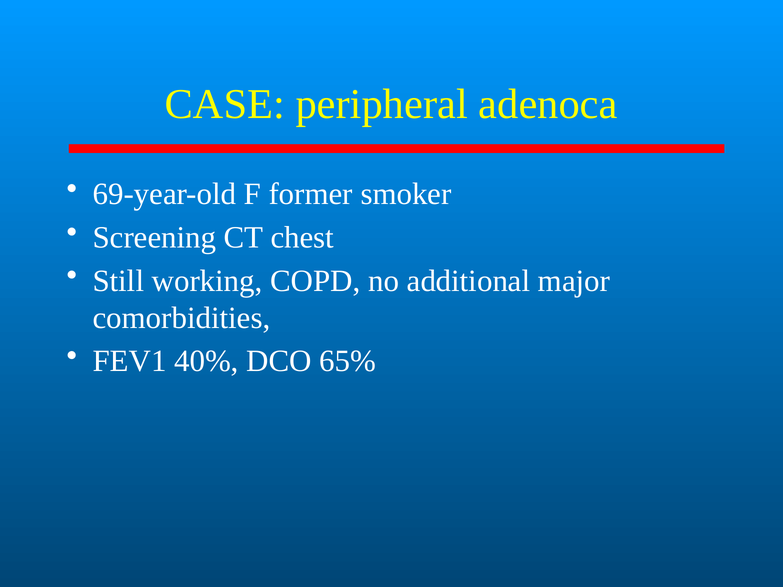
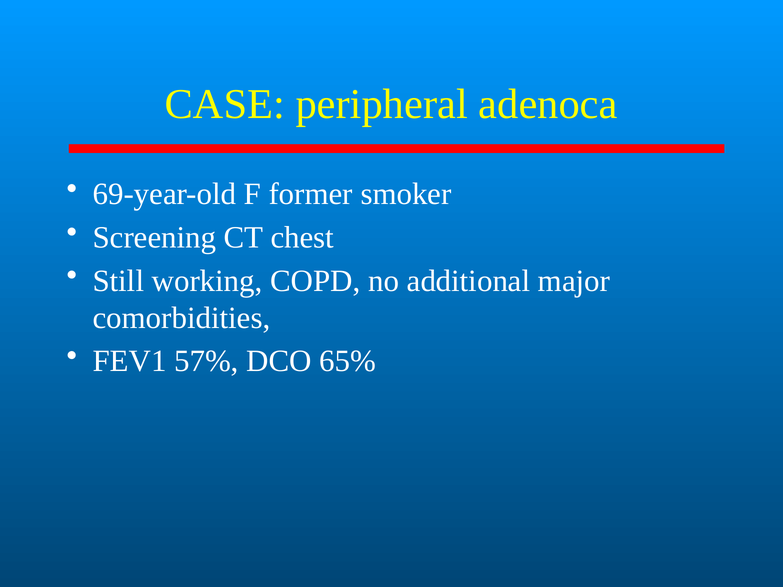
40%: 40% -> 57% (206, 361)
